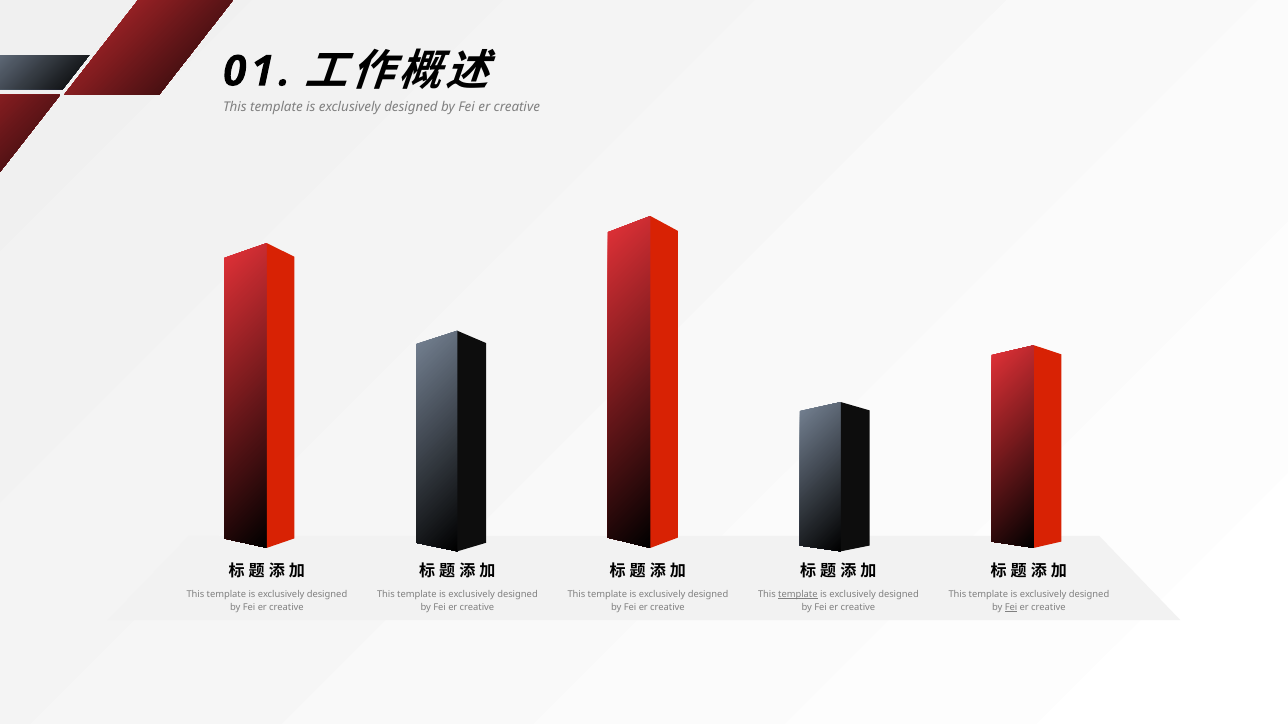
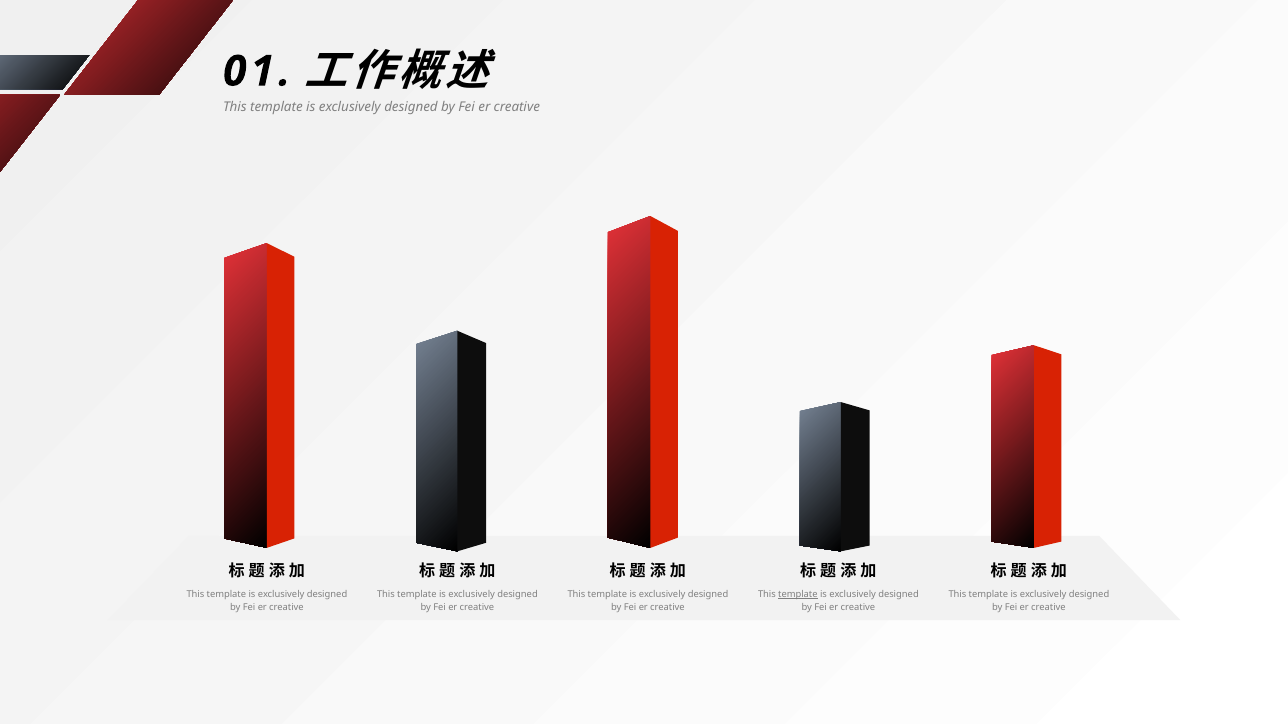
Fei underline: present -> none (1011, 608)
